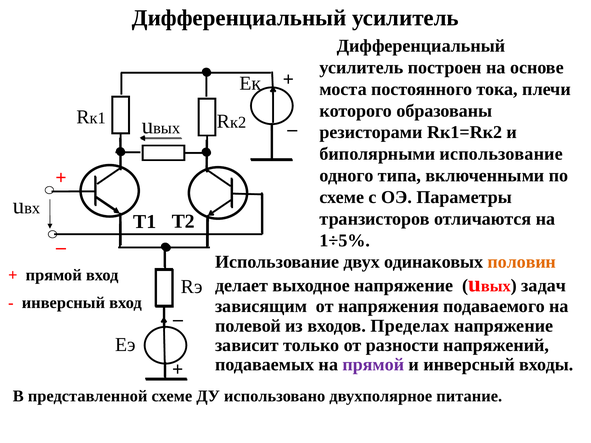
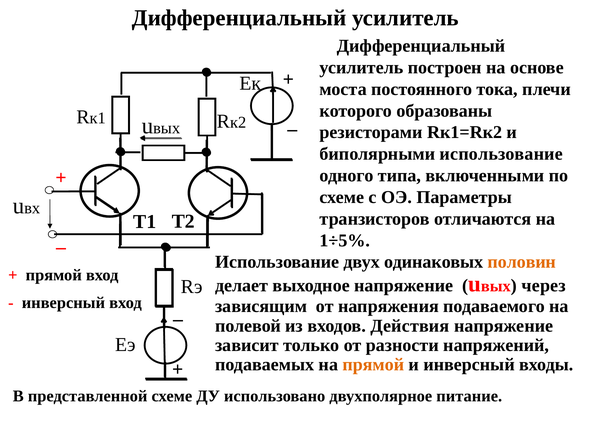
задач: задач -> через (544, 286)
Пределах: Пределах -> Действия (410, 326)
прямой colour: purple -> orange (373, 365)
